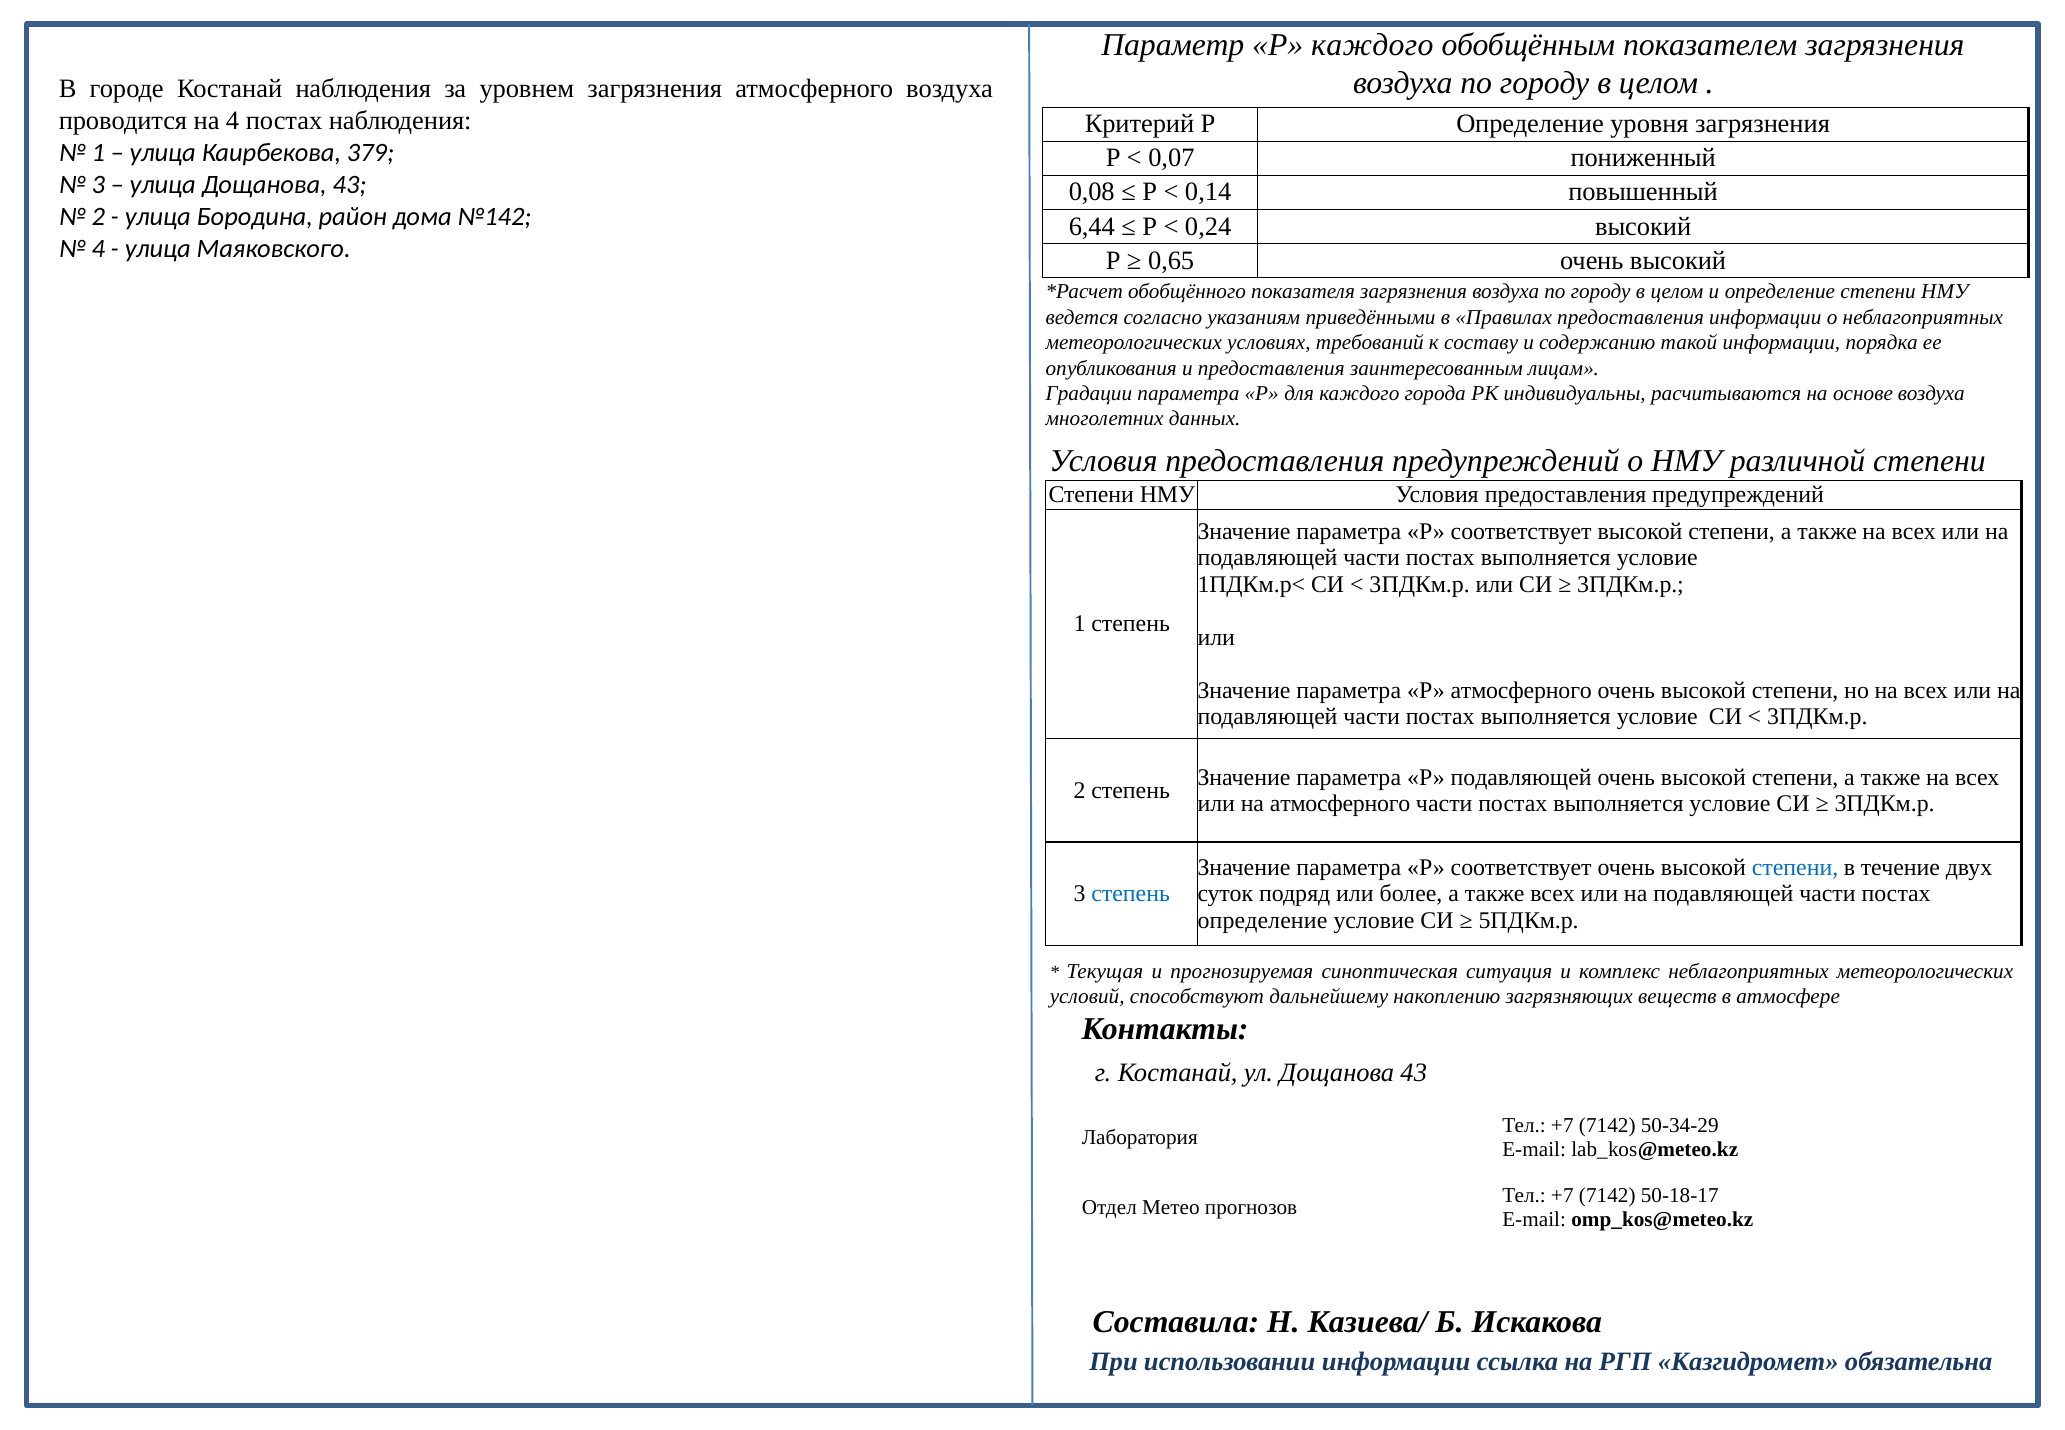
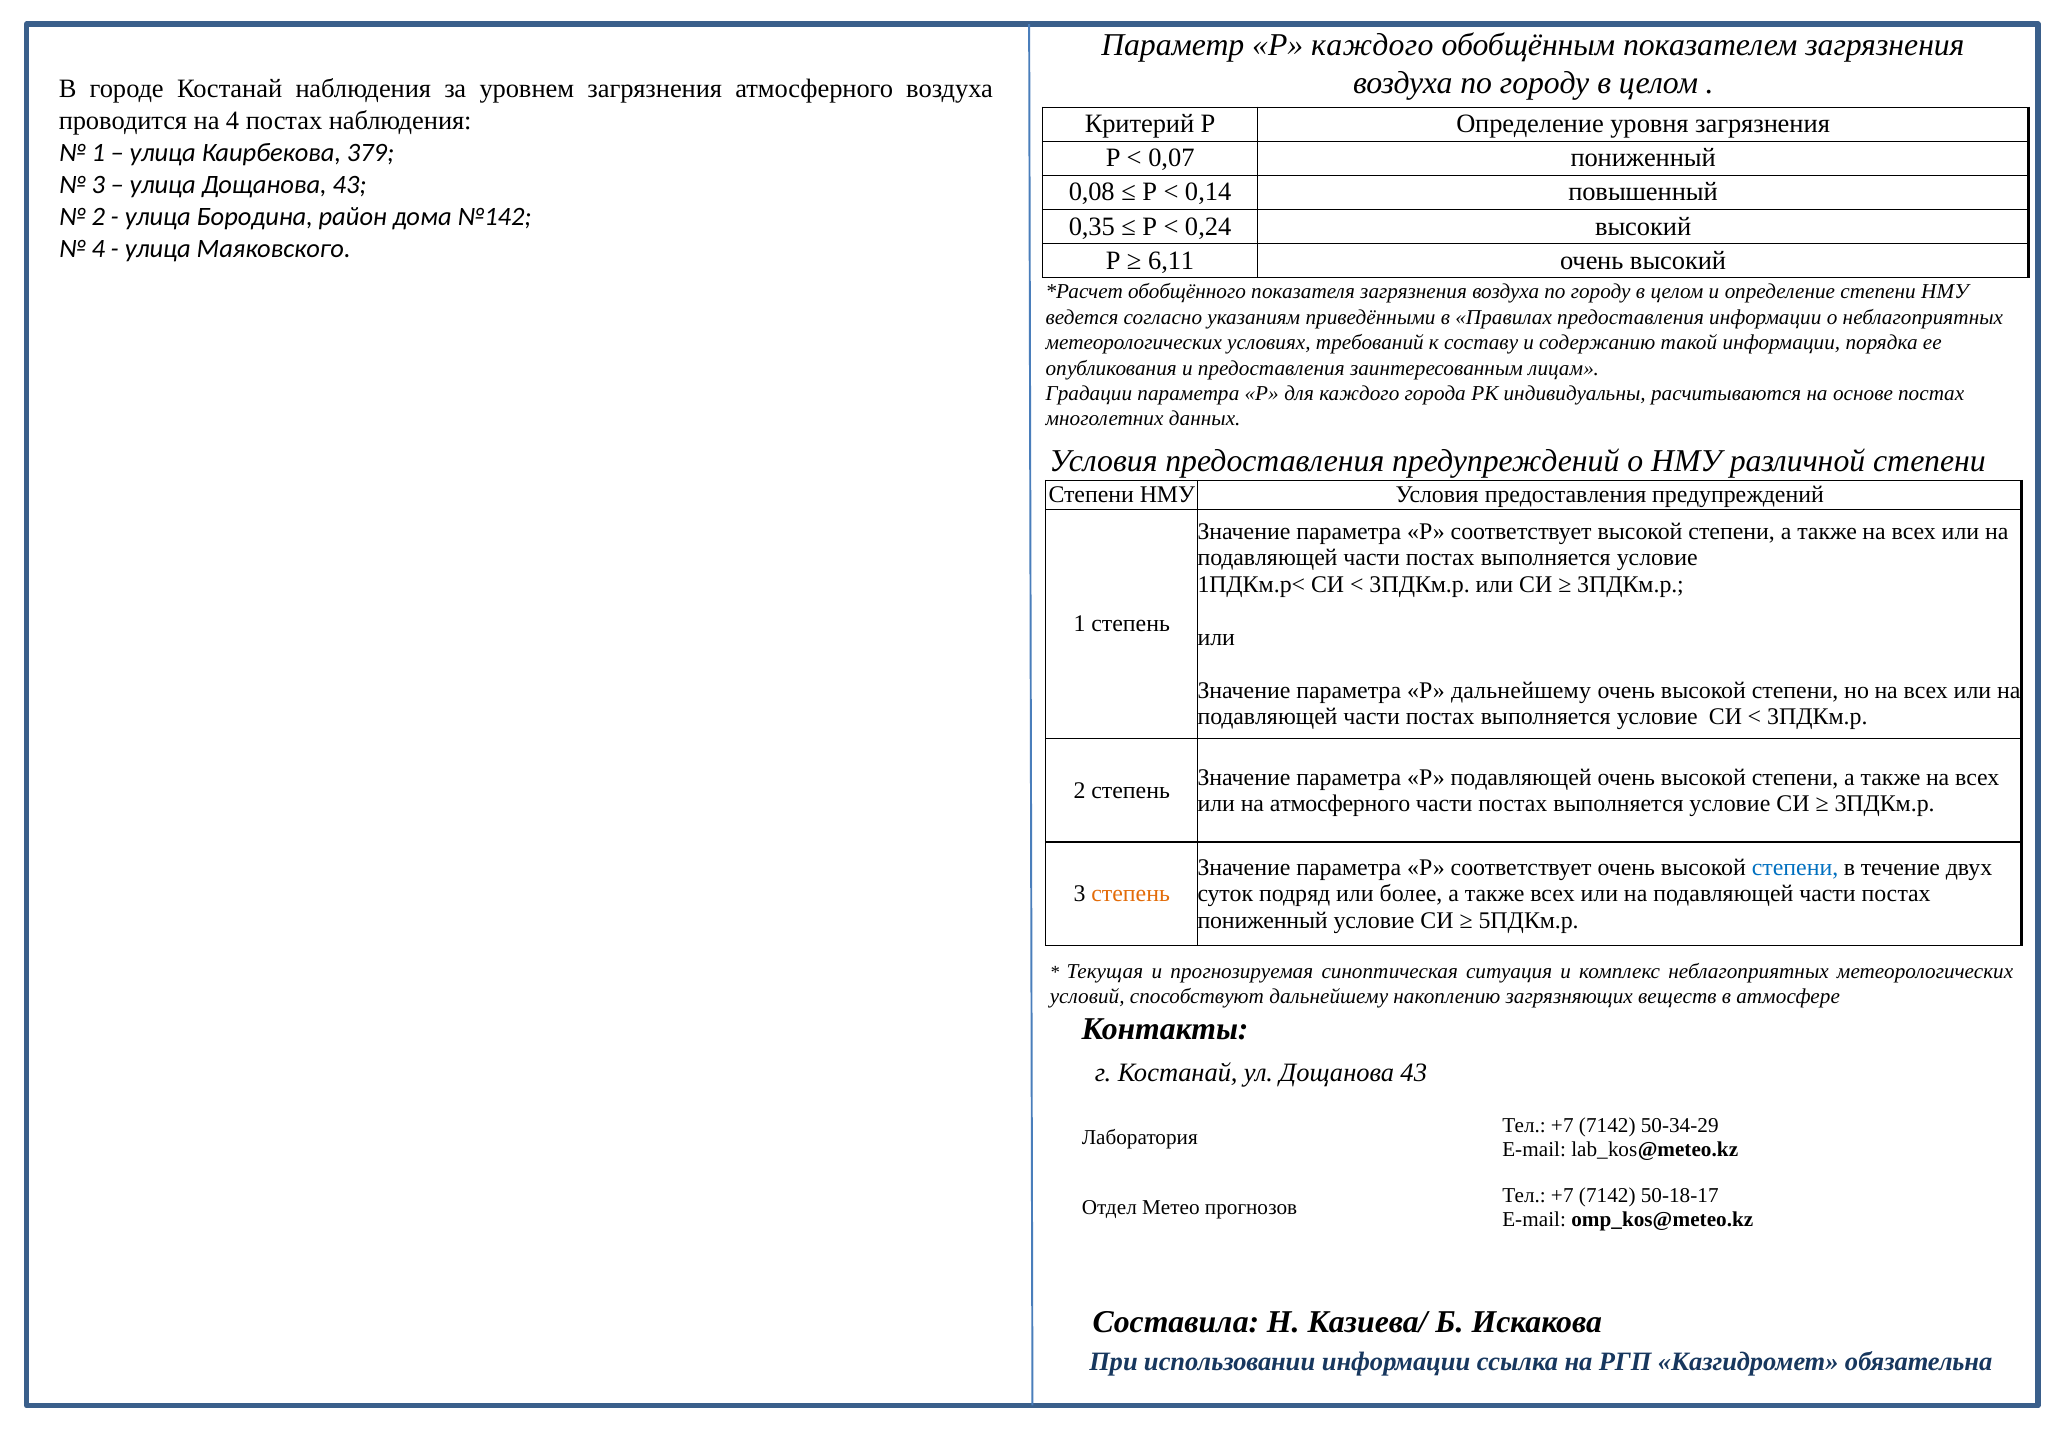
6,44: 6,44 -> 0,35 (1092, 226)
0,65: 0,65 -> 6,11 (1171, 260)
основе воздуха: воздуха -> постах (1931, 393)
Р атмосферного: атмосферного -> дальнейшему (1521, 690)
степень colour: blue -> orange (1131, 894)
определение: определение -> пониженный (1263, 920)
